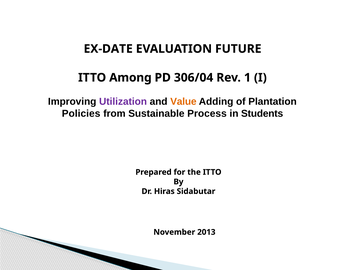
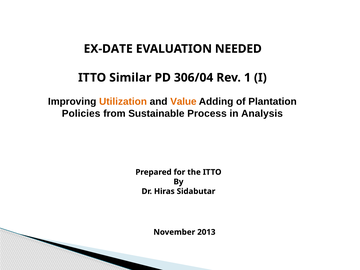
FUTURE: FUTURE -> NEEDED (238, 49)
Among: Among -> Similar (130, 78)
Utilization colour: purple -> orange (123, 101)
Students: Students -> Analysis (262, 113)
